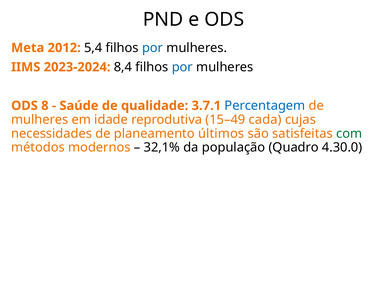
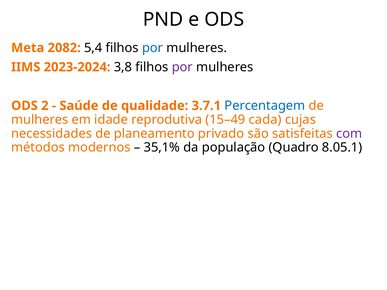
2012: 2012 -> 2082 (64, 48)
8,4: 8,4 -> 3,8 (123, 67)
por colour: blue -> purple (182, 67)
8: 8 -> 2 (45, 106)
últimos: últimos -> privado (221, 134)
com colour: green -> purple (349, 134)
32,1%: 32,1% -> 35,1% (162, 148)
4.30.0: 4.30.0 -> 8.05.1 (342, 148)
